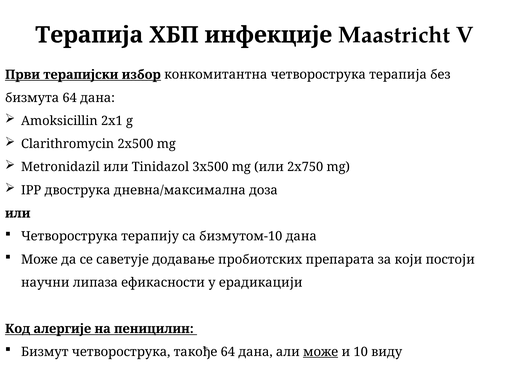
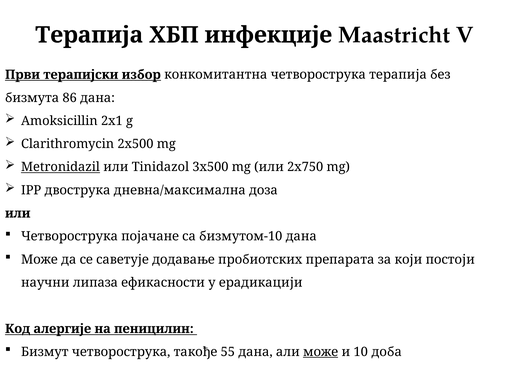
бизмута 64: 64 -> 86 (70, 98)
Metronidazil underline: none -> present (60, 167)
терапију: терапију -> појачане (150, 236)
такође 64: 64 -> 55 (228, 352)
виду: виду -> доба (387, 352)
